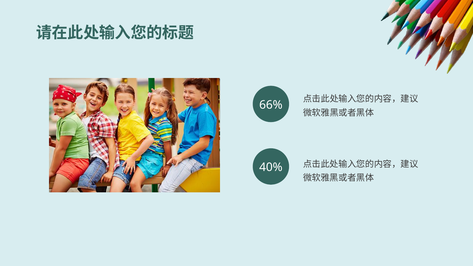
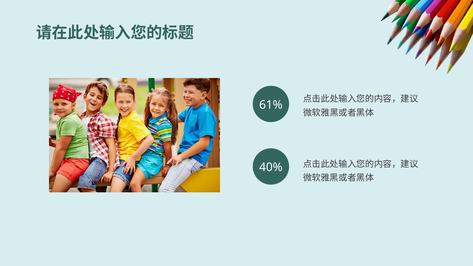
66%: 66% -> 61% (271, 105)
